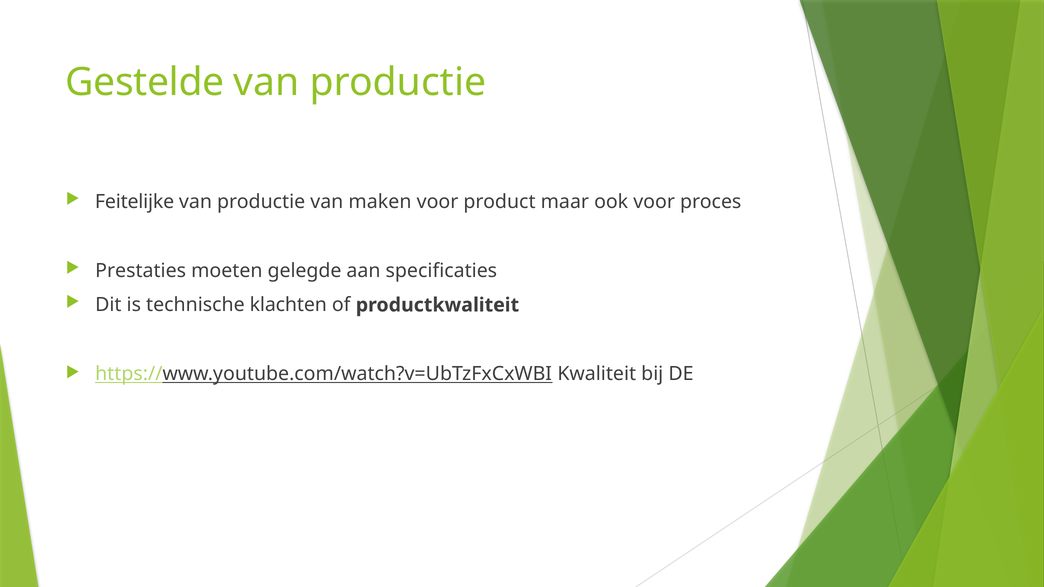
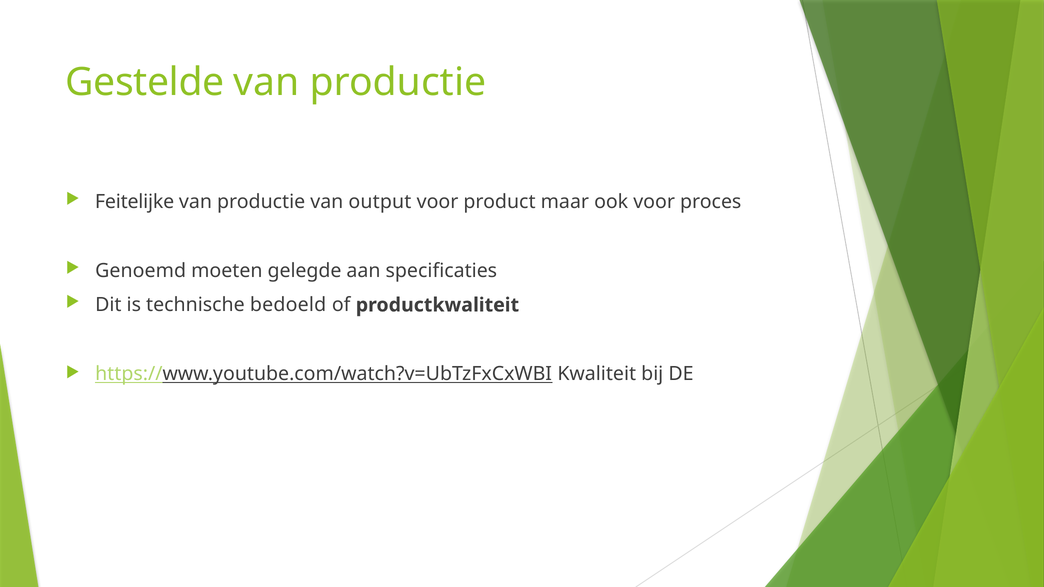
maken: maken -> output (380, 202)
Prestaties: Prestaties -> Genoemd (141, 271)
klachten: klachten -> bedoeld (288, 305)
